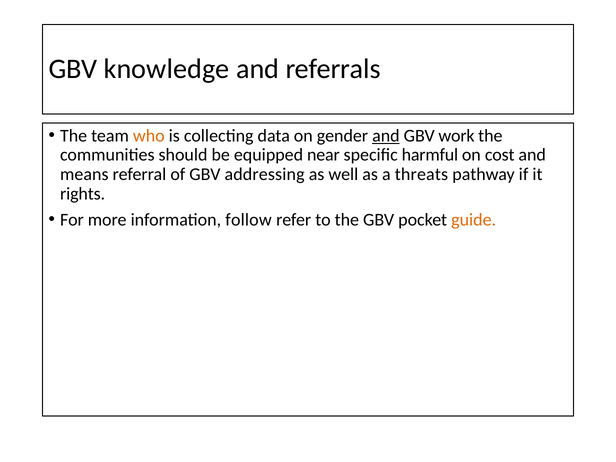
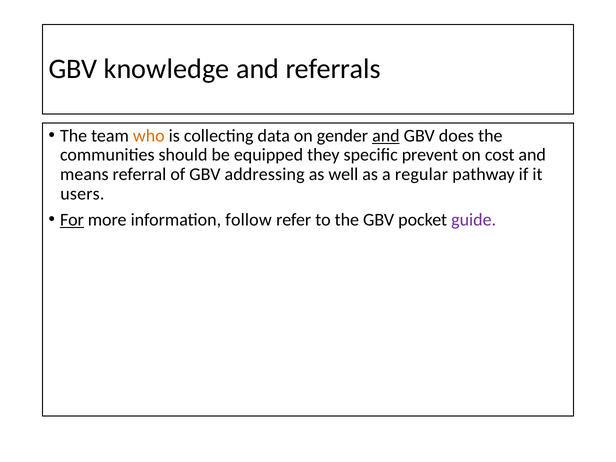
work: work -> does (456, 136)
near: near -> they (323, 155)
harmful: harmful -> prevent (430, 155)
threats: threats -> regular (421, 174)
rights: rights -> users (82, 194)
For underline: none -> present (72, 220)
guide colour: orange -> purple (474, 220)
